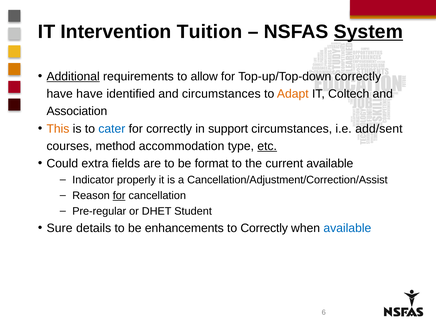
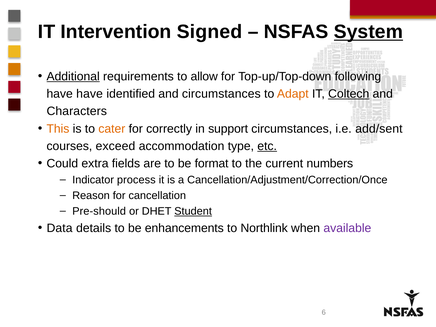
Tuition: Tuition -> Signed (209, 32)
Top-up/Top-down correctly: correctly -> following (358, 76)
Coltech underline: none -> present (349, 94)
Association: Association -> Characters (77, 111)
cater colour: blue -> orange (112, 129)
method: method -> exceed (115, 146)
current available: available -> numbers (330, 164)
properly: properly -> process (136, 180)
Cancellation/Adjustment/Correction/Assist: Cancellation/Adjustment/Correction/Assist -> Cancellation/Adjustment/Correction/Once (287, 180)
for underline: present -> none (119, 196)
Pre-regular: Pre-regular -> Pre-should (99, 211)
Student underline: none -> present (193, 211)
Sure: Sure -> Data (60, 228)
to Correctly: Correctly -> Northlink (264, 228)
available colour: blue -> purple (347, 228)
